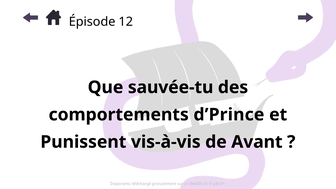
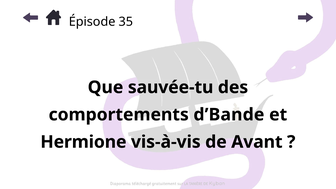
12: 12 -> 35 (126, 22)
d’Prince: d’Prince -> d’Bande (229, 115)
Punissent: Punissent -> Hermione (83, 142)
